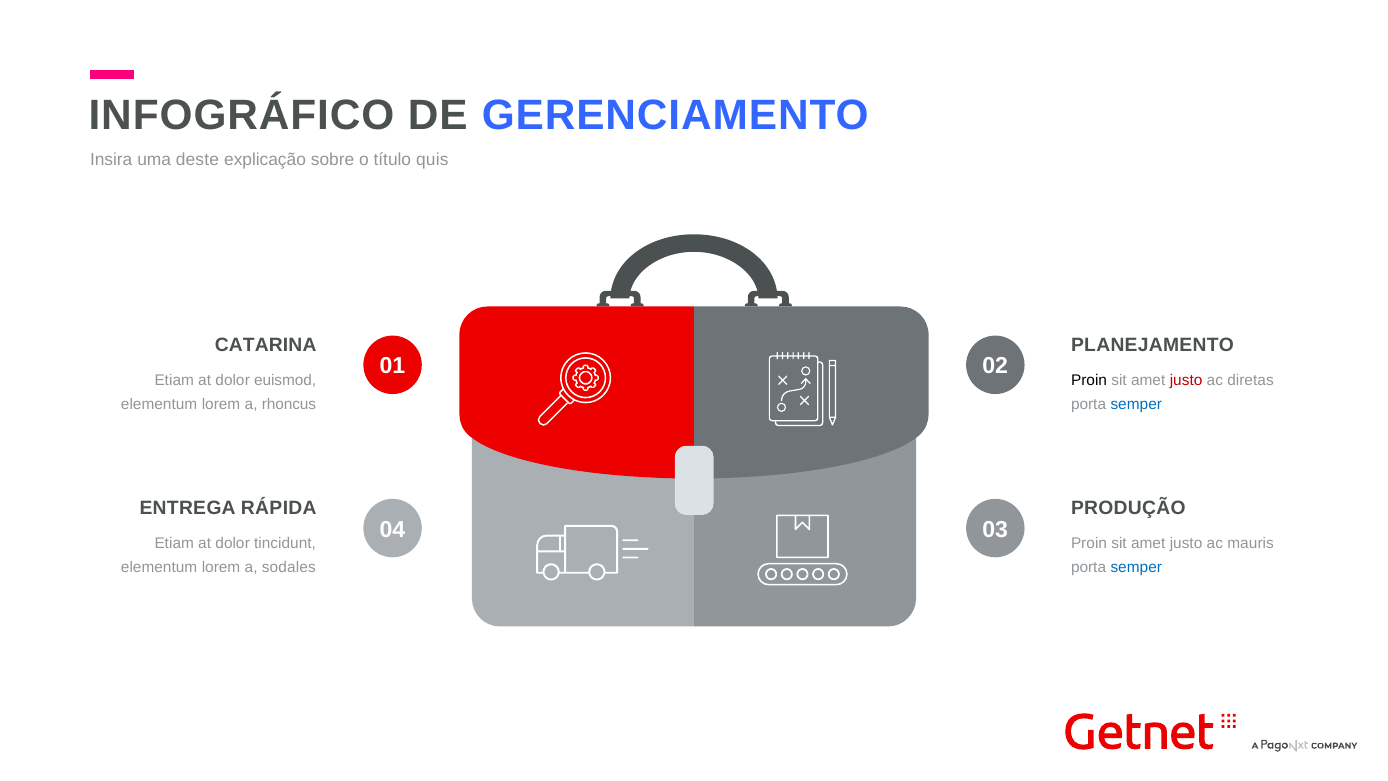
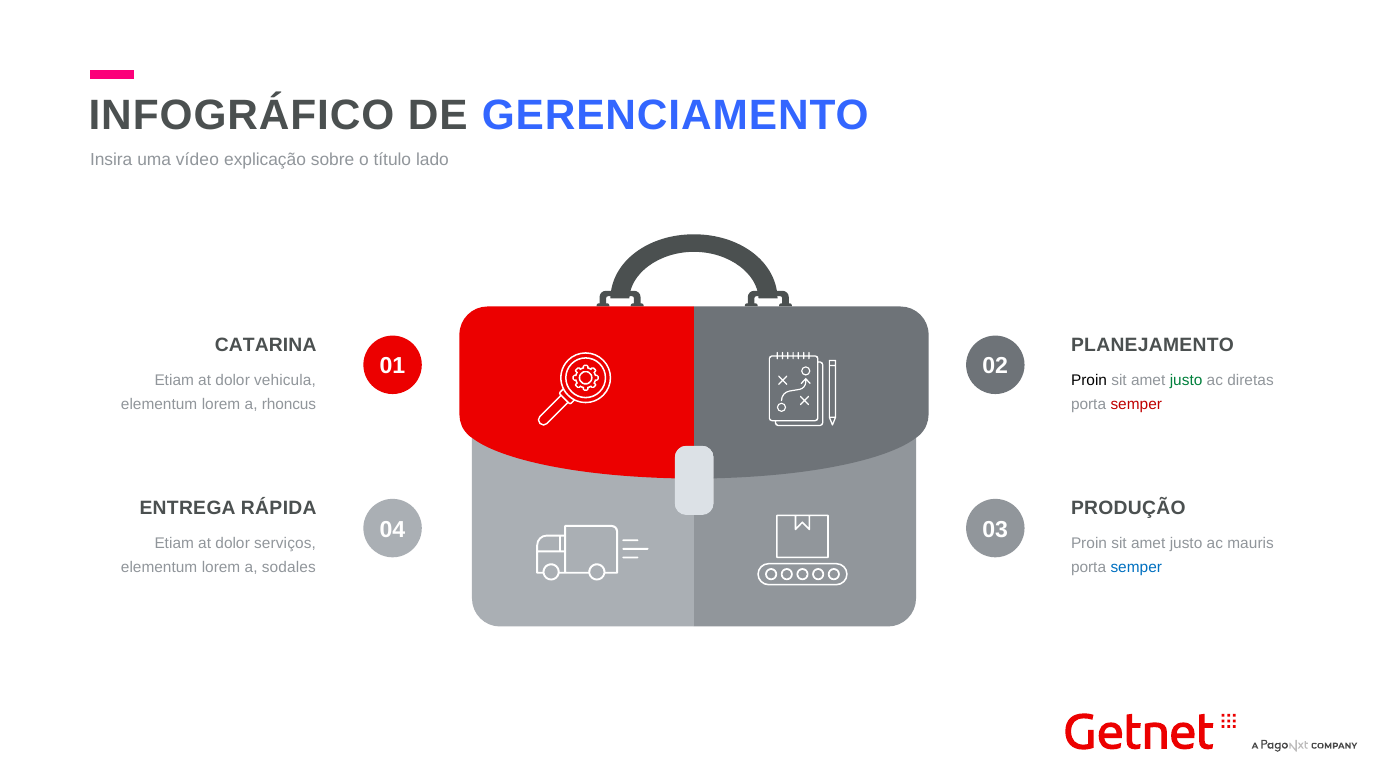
deste: deste -> vídeo (197, 159)
quis: quis -> lado (432, 159)
euismod: euismod -> vehicula (285, 380)
justo colour: red -> green (1186, 380)
semper colour: blue -> red (1136, 404)
tincidunt: tincidunt -> serviços (285, 544)
